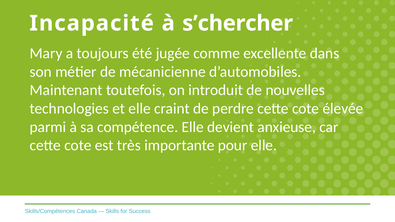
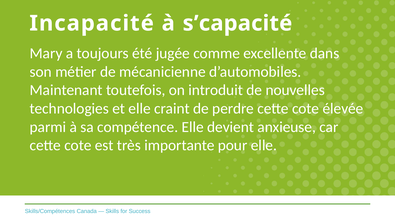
s’chercher: s’chercher -> s’capacité (237, 23)
